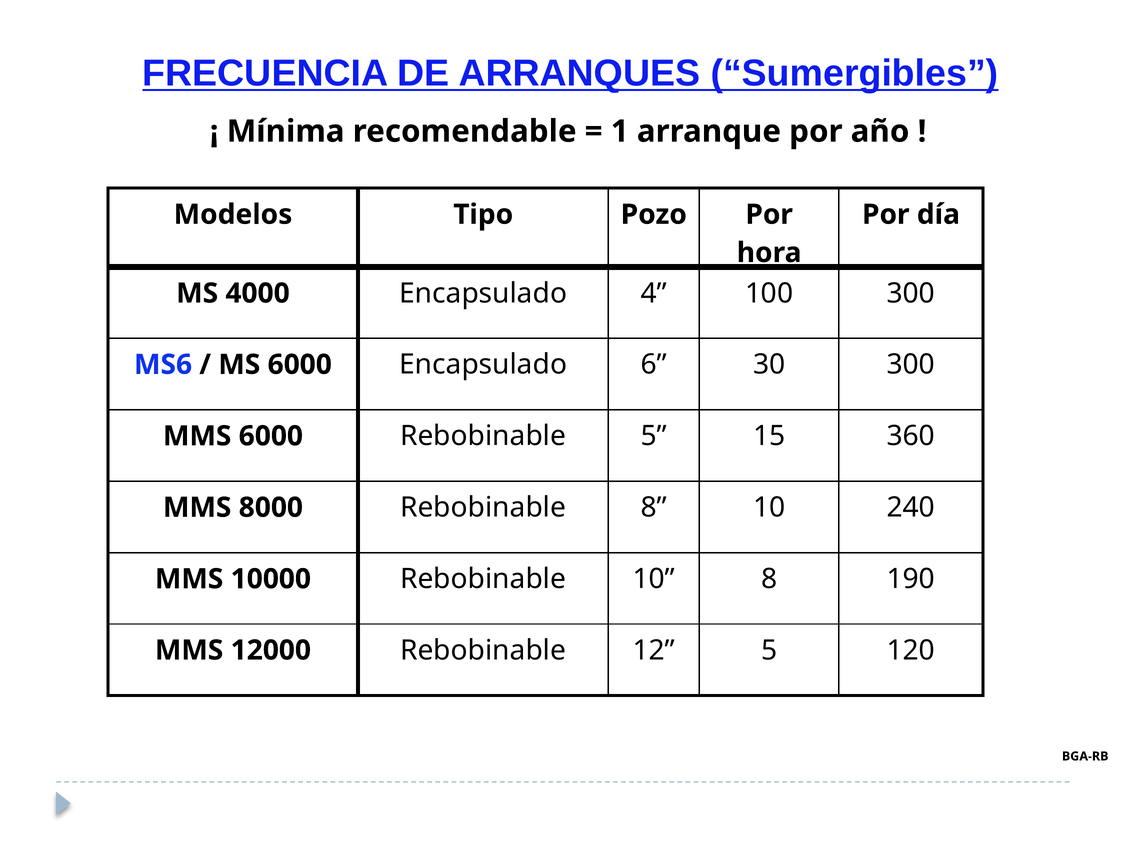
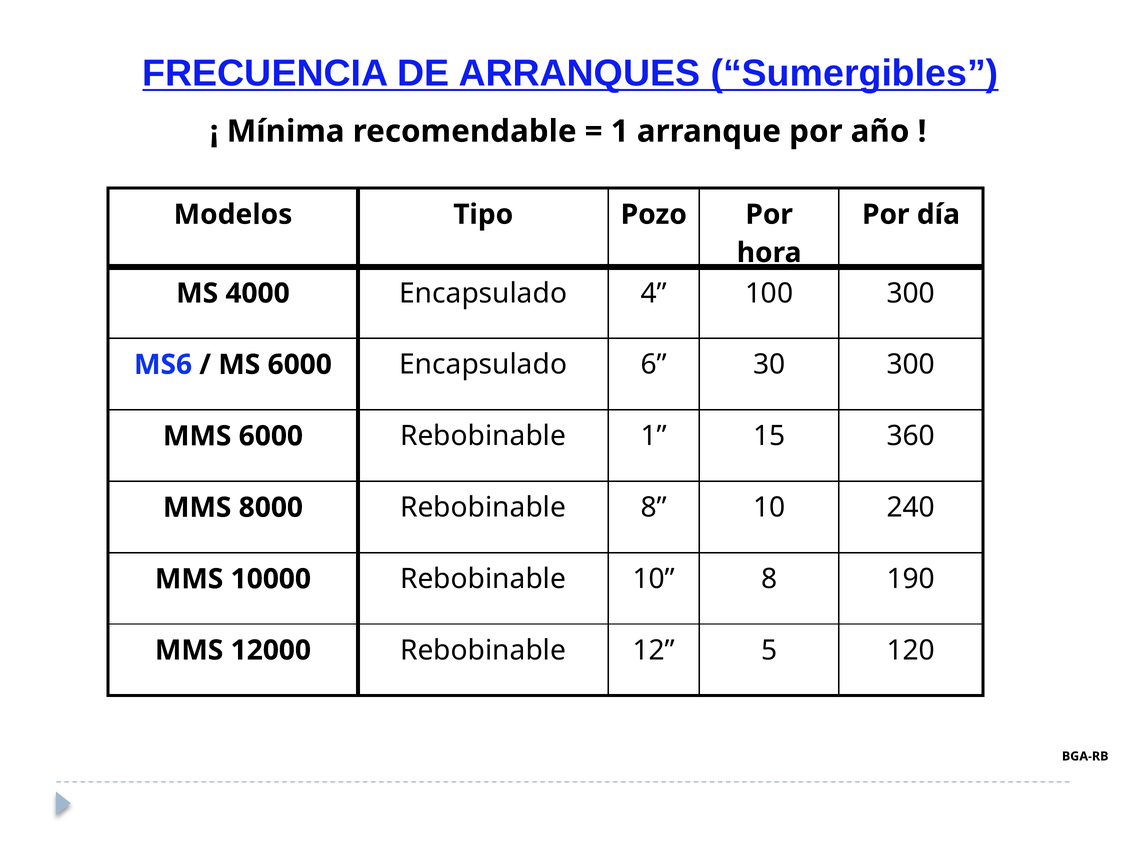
Rebobinable 5: 5 -> 1 (654, 436)
